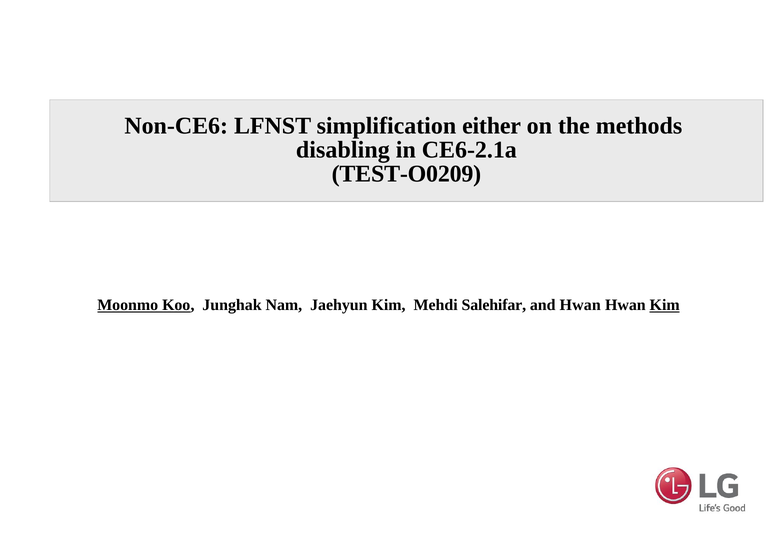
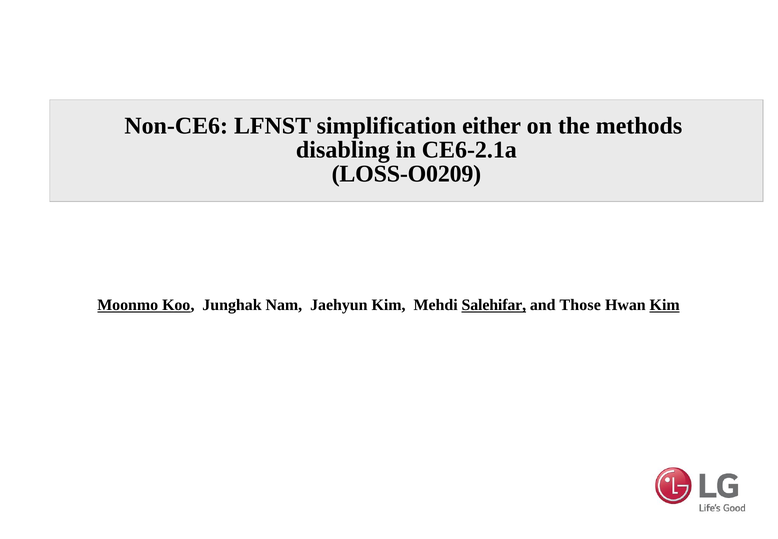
TEST-O0209: TEST-O0209 -> LOSS-O0209 (406, 174)
Salehifar underline: none -> present (494, 305)
and Hwan: Hwan -> Those (580, 305)
